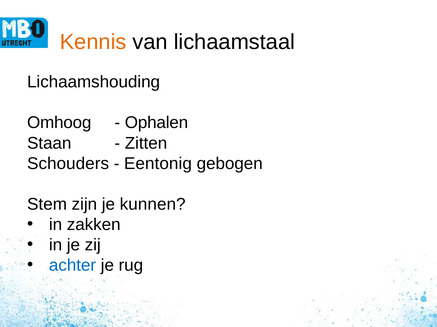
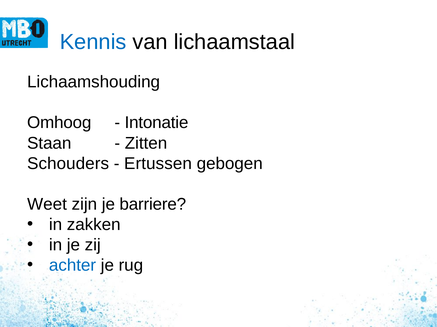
Kennis colour: orange -> blue (93, 42)
Ophalen: Ophalen -> Intonatie (156, 123)
Eentonig: Eentonig -> Ertussen (158, 164)
Stem: Stem -> Weet (47, 205)
kunnen: kunnen -> barriere (153, 205)
